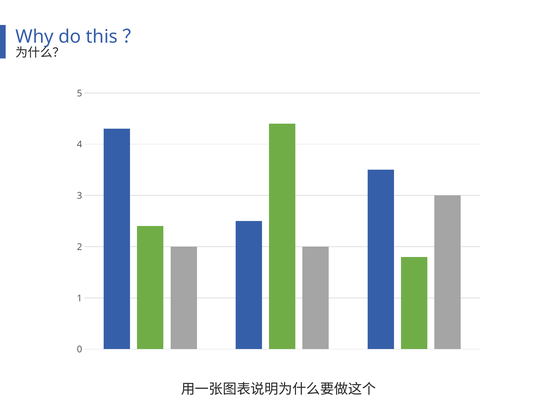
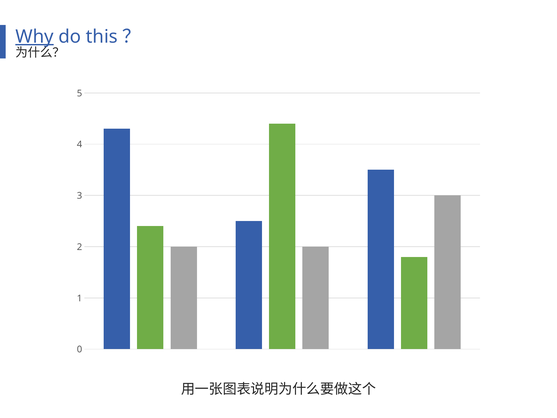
Why underline: none -> present (35, 37)
